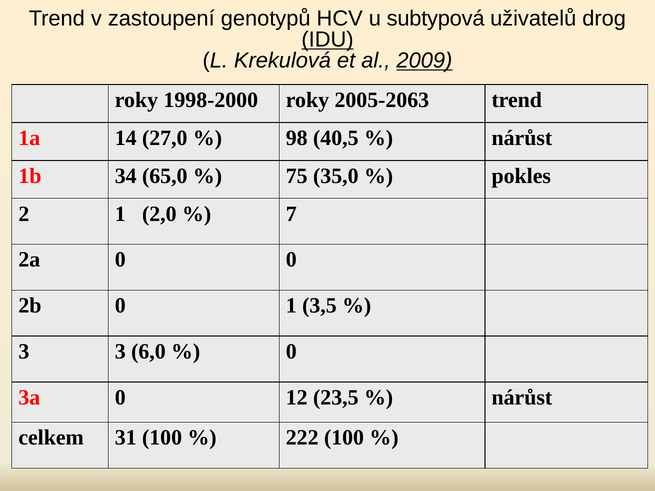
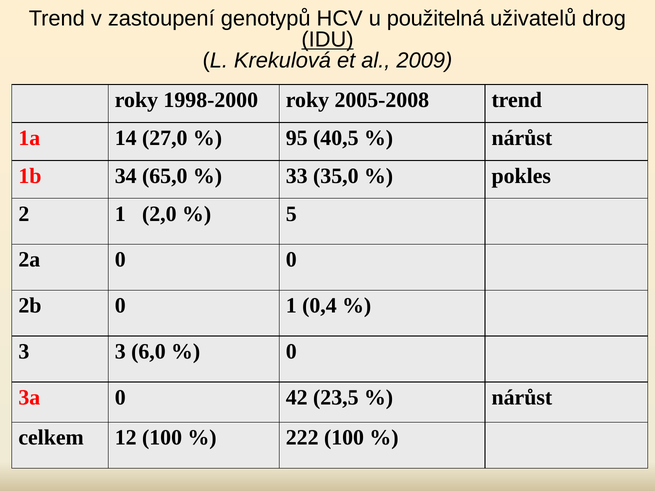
subtypová: subtypová -> použitelná (436, 19)
2009 underline: present -> none (424, 61)
2005-2063: 2005-2063 -> 2005-2008 (382, 100)
98: 98 -> 95 (297, 138)
75: 75 -> 33 (297, 176)
7: 7 -> 5 (291, 214)
3,5: 3,5 -> 0,4 (319, 306)
12: 12 -> 42 (297, 398)
31: 31 -> 12 (126, 438)
